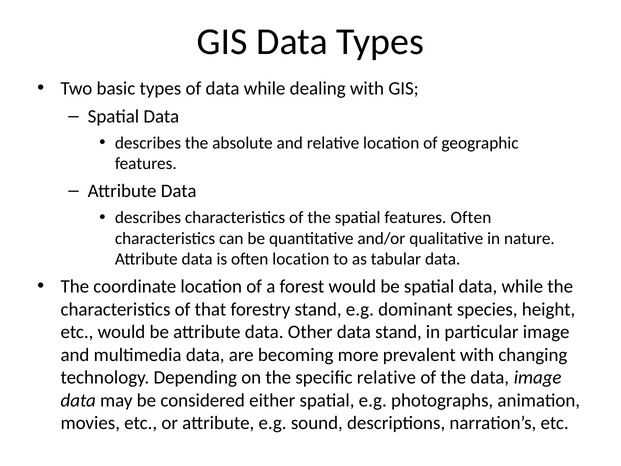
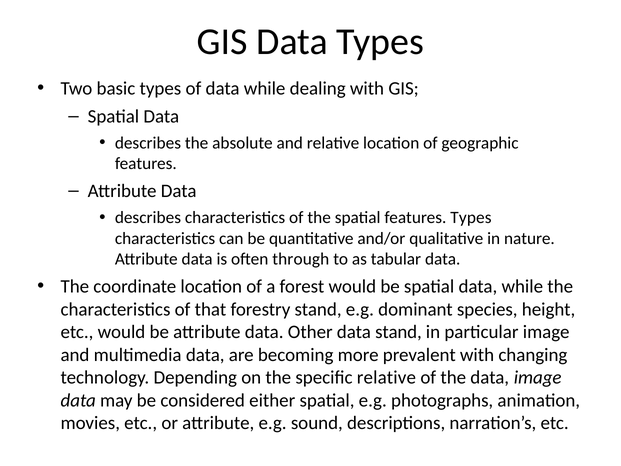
features Often: Often -> Types (471, 218)
often location: location -> through (301, 259)
